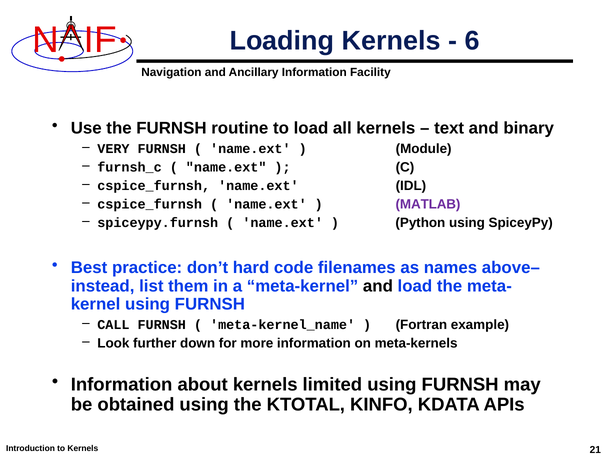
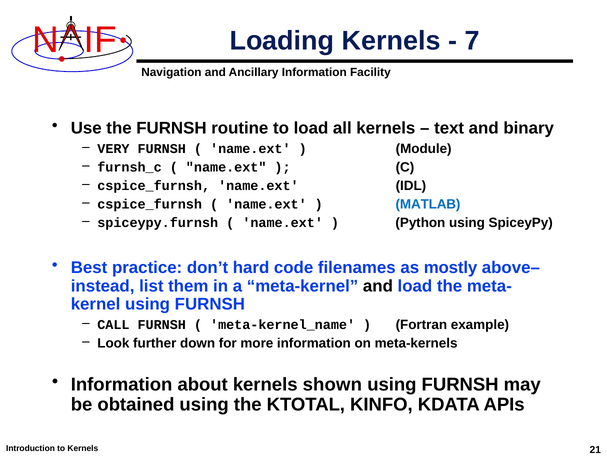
6: 6 -> 7 (472, 41)
MATLAB colour: purple -> blue (428, 204)
names: names -> mostly (451, 267)
limited: limited -> shown (332, 384)
